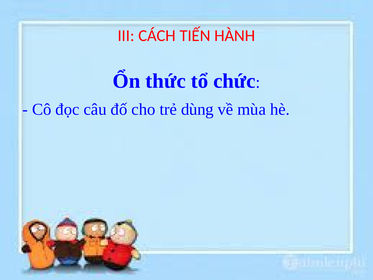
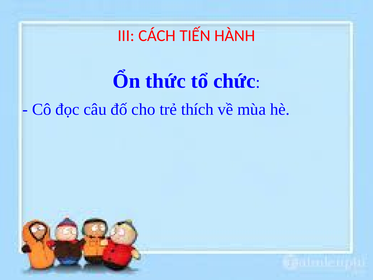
dùng: dùng -> thích (197, 109)
